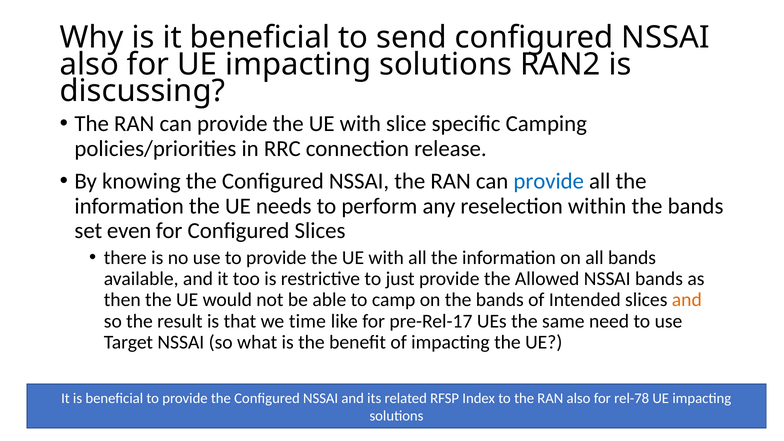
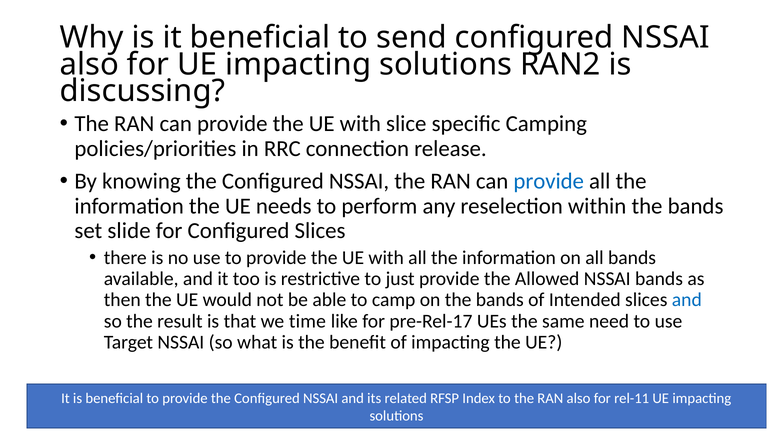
even: even -> slide (129, 231)
and colour: orange -> blue (687, 300)
rel-78: rel-78 -> rel-11 (632, 398)
